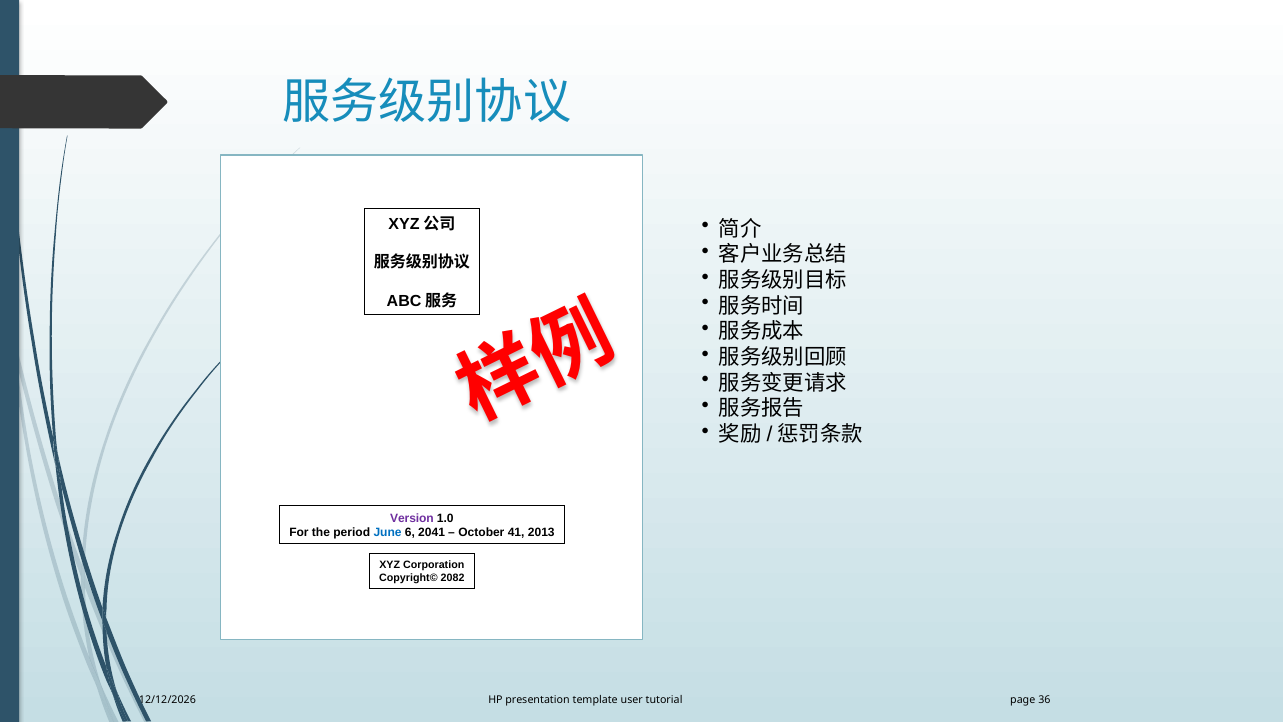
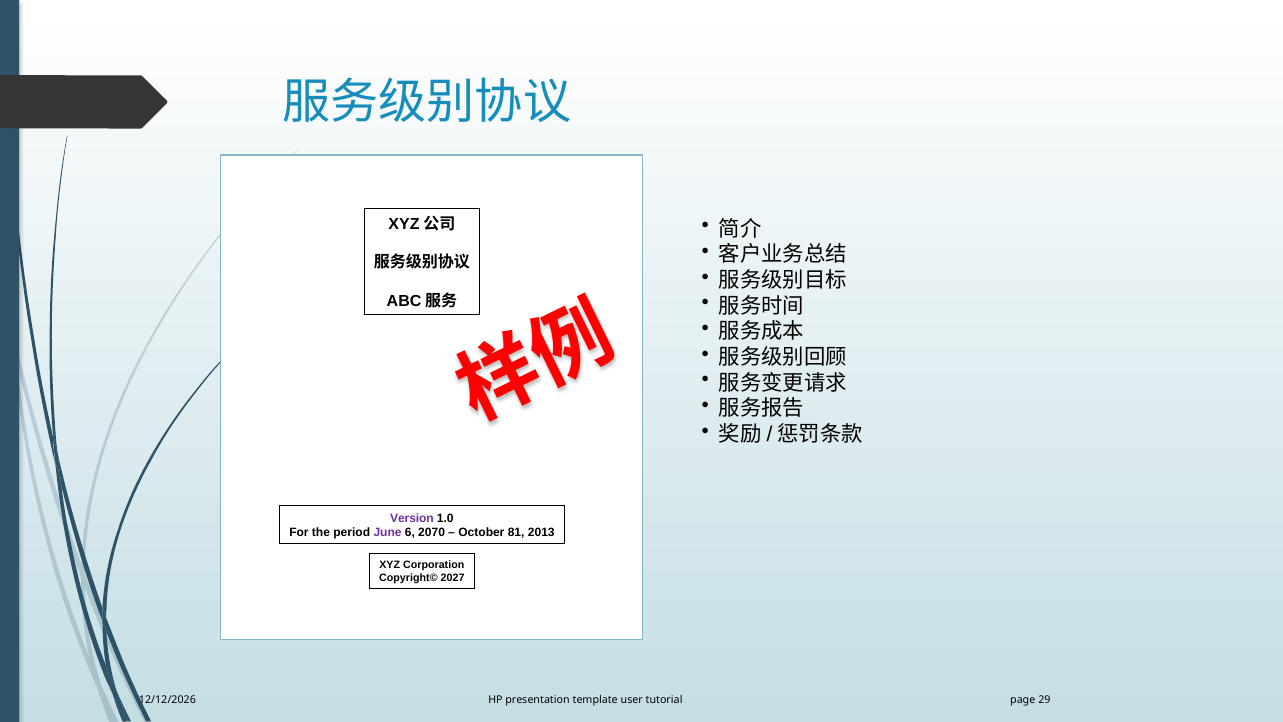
June colour: blue -> purple (388, 533)
2041: 2041 -> 2070 (432, 533)
41: 41 -> 81 (516, 533)
2082: 2082 -> 2027 (453, 578)
36: 36 -> 29 (1044, 700)
